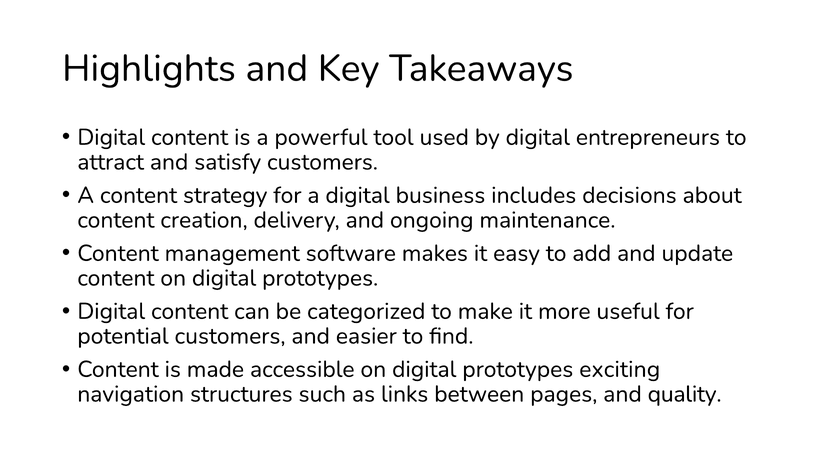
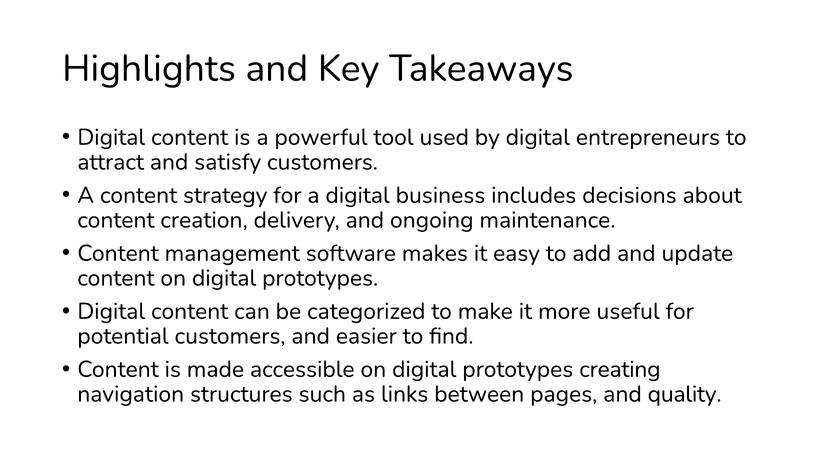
exciting: exciting -> creating (620, 369)
